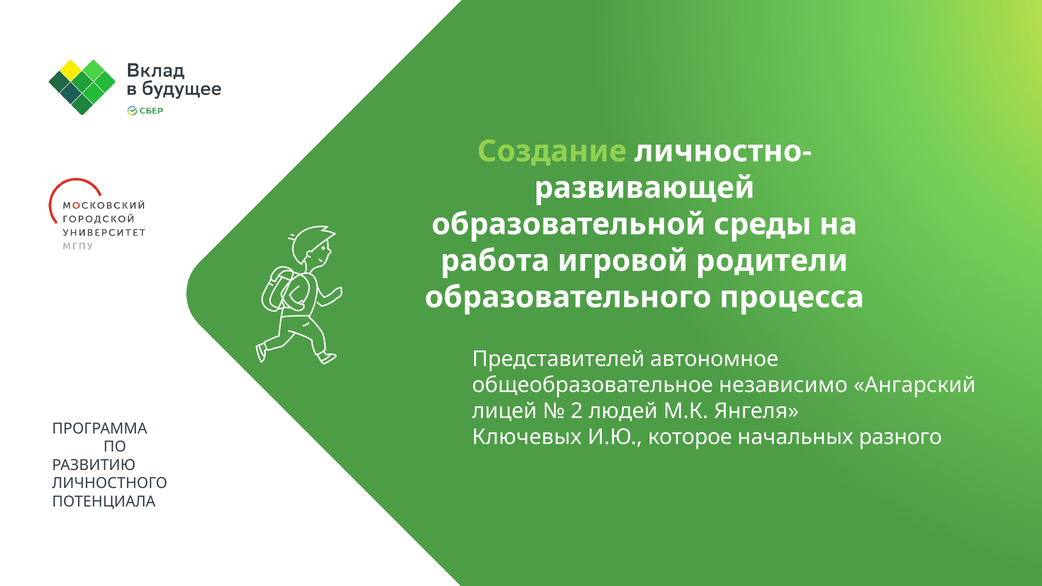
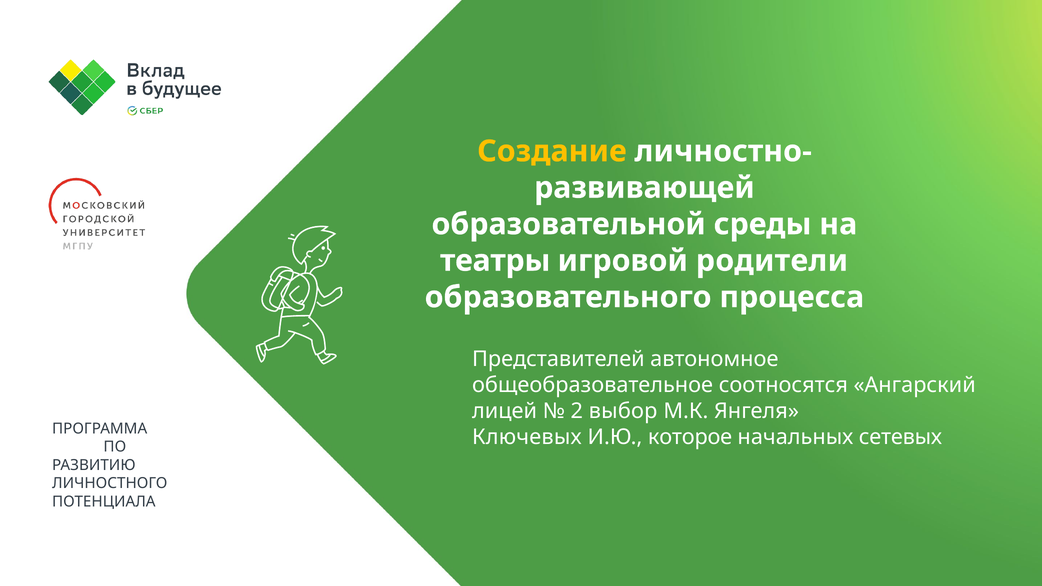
Создание colour: light green -> yellow (552, 151)
работа: работа -> театры (495, 261)
независимо: независимо -> соотносятся (783, 385)
людей: людей -> выбор (623, 411)
разного: разного -> сетевых (900, 437)
